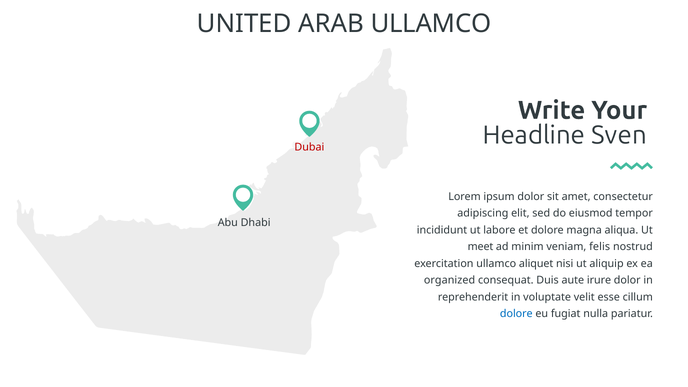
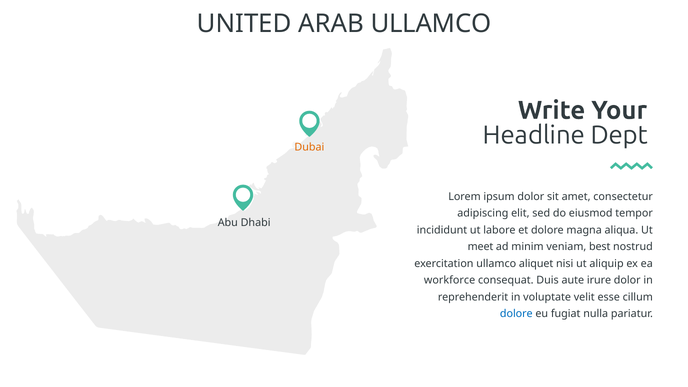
Sven: Sven -> Dept (619, 135)
Dubai colour: red -> orange (309, 147)
felis: felis -> best (600, 247)
organized: organized -> workforce (450, 280)
